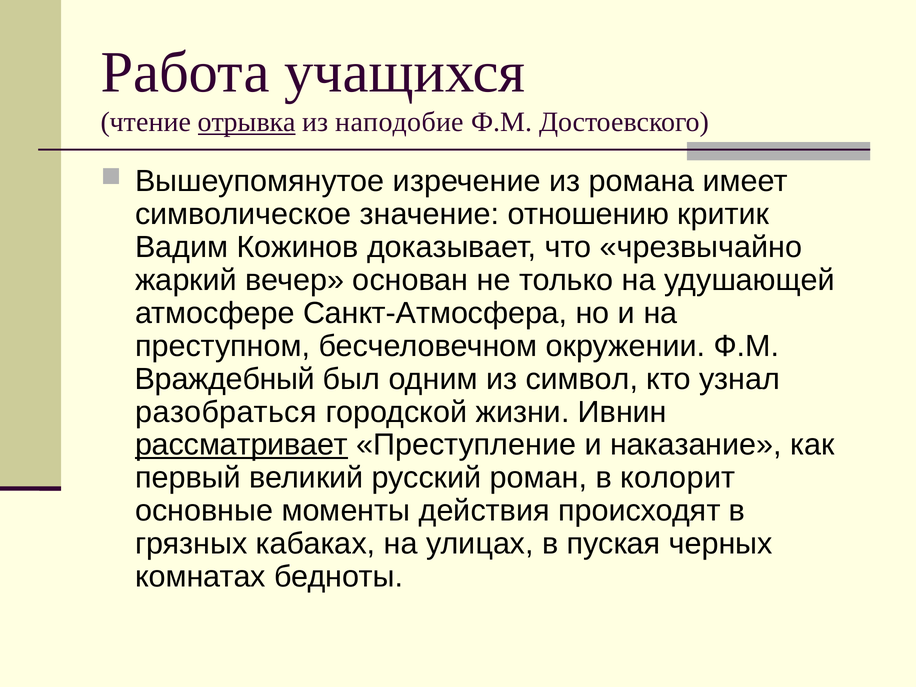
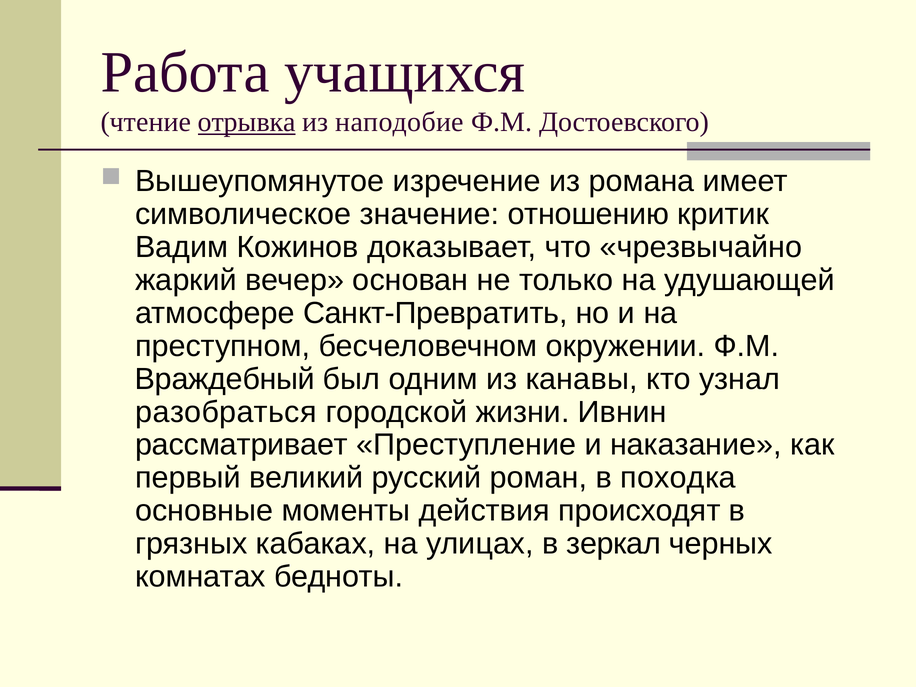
Санкт-Атмосфера: Санкт-Атмосфера -> Санкт-Превратить (435, 313)
символ: символ -> канавы (582, 379)
рассматривает underline: present -> none (242, 445)
колорит: колорит -> походка (678, 478)
пуская: пуская -> зеркал (614, 544)
